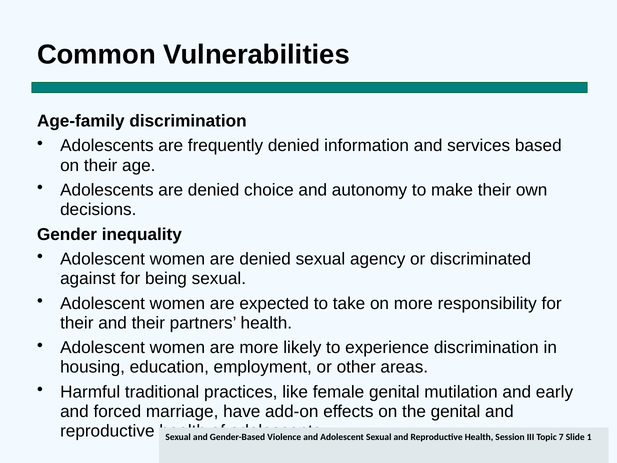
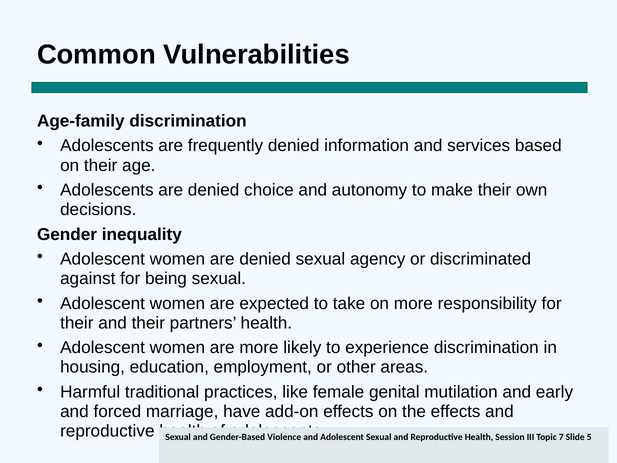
the genital: genital -> effects (456, 411)
1: 1 -> 5 (589, 437)
